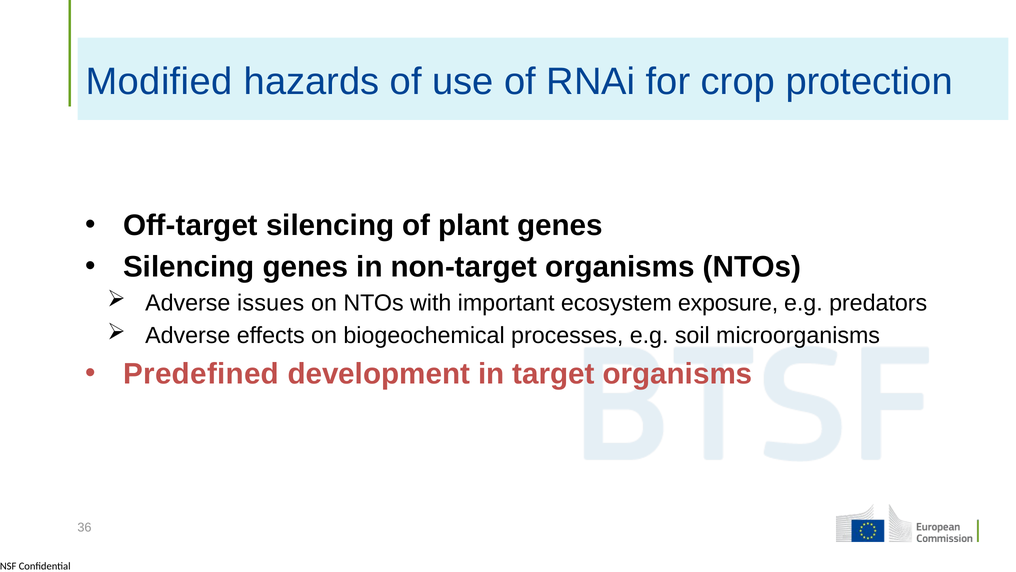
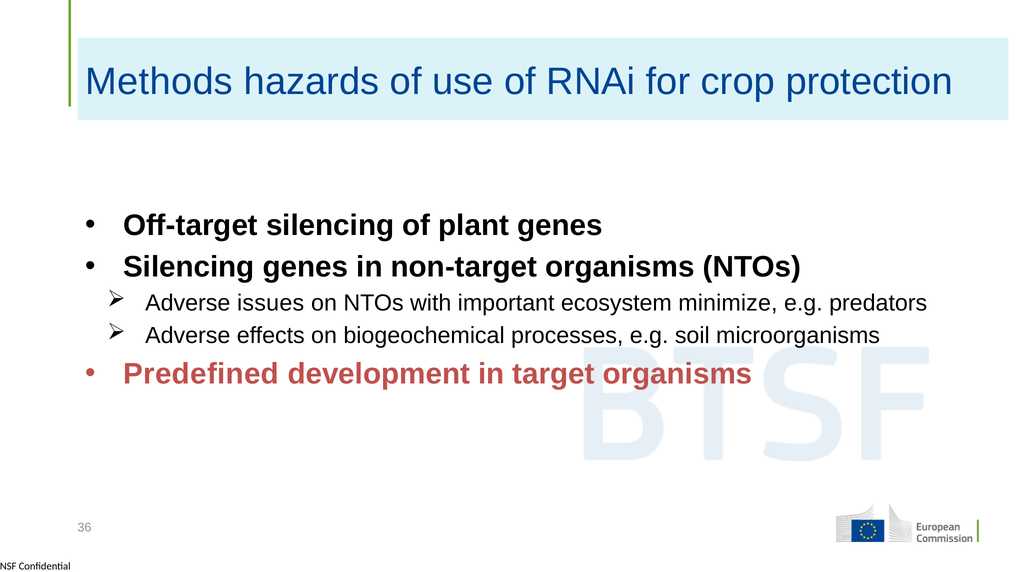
Modified: Modified -> Methods (159, 81)
exposure: exposure -> minimize (728, 303)
